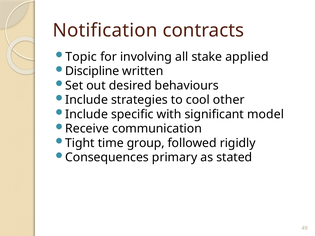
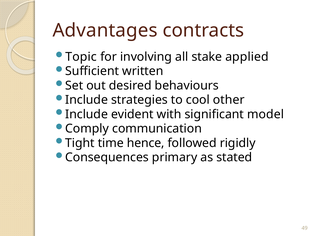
Notification: Notification -> Advantages (105, 30)
Discipline: Discipline -> Sufficient (92, 71)
specific: specific -> evident (132, 114)
Receive: Receive -> Comply (87, 129)
group: group -> hence (146, 143)
